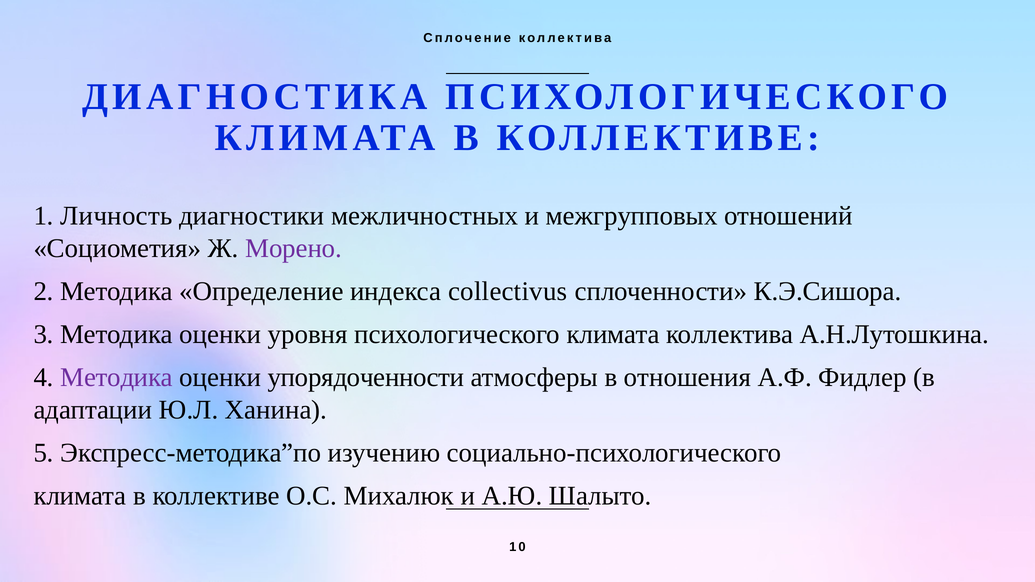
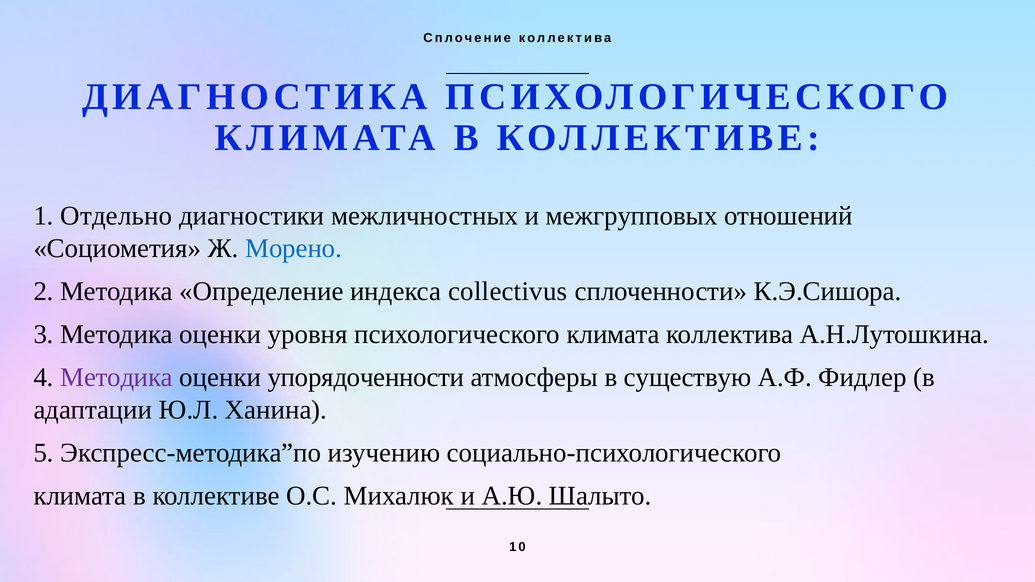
Личность: Личность -> Отдельно (116, 216)
Морено colour: purple -> blue (294, 248)
отношения: отношения -> существую (688, 378)
